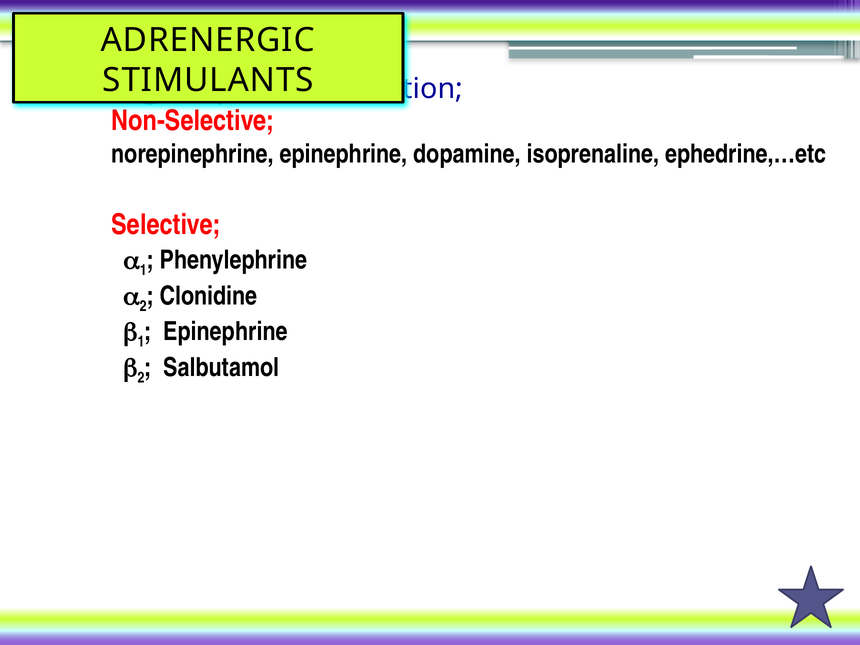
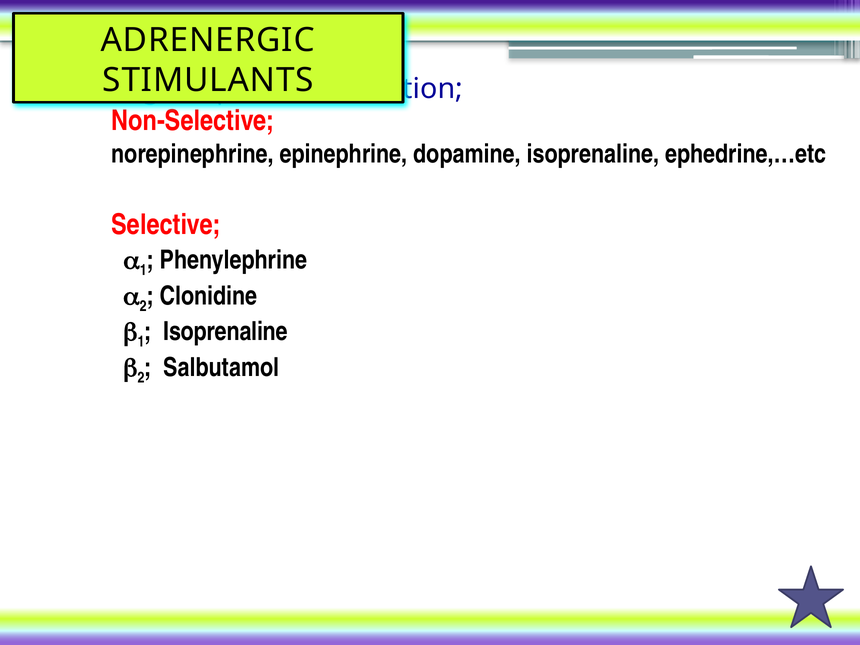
Epinephrine: Epinephrine -> Isoprenaline (226, 332)
